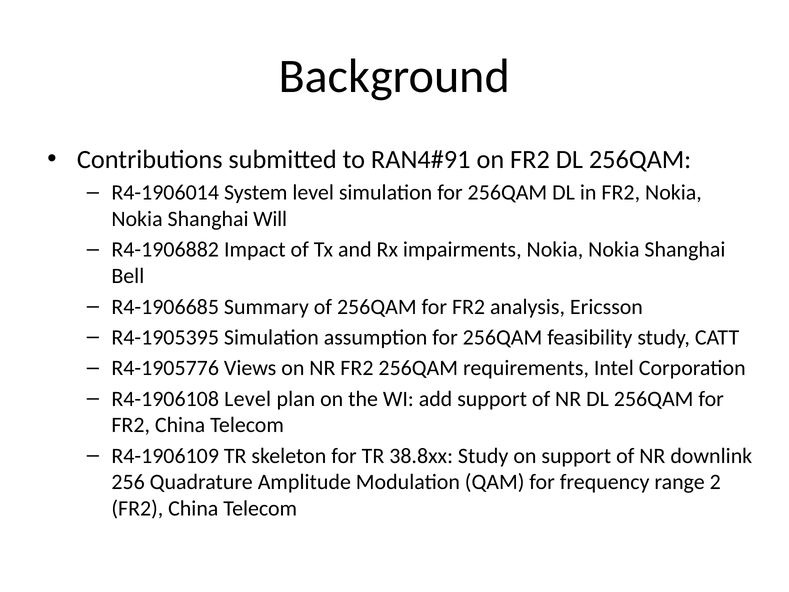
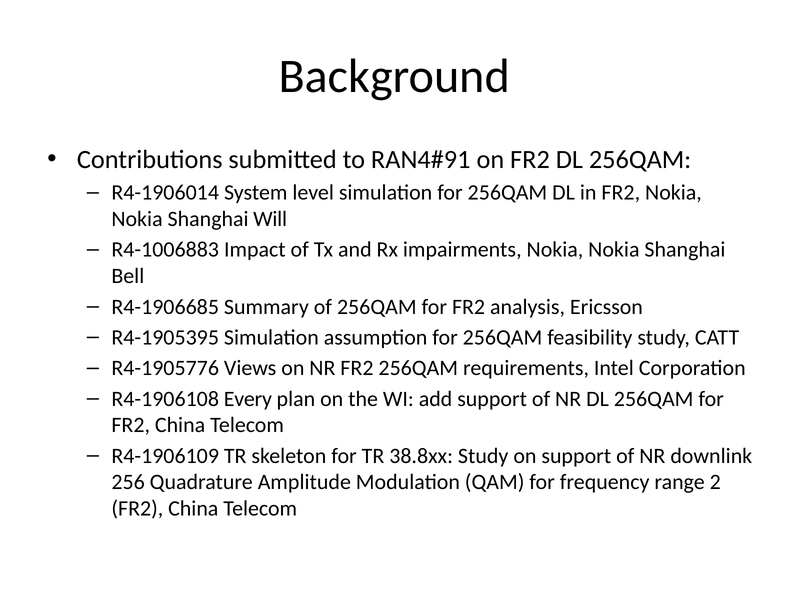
R4-1906882: R4-1906882 -> R4-1006883 (165, 250)
R4-1906108 Level: Level -> Every (248, 399)
